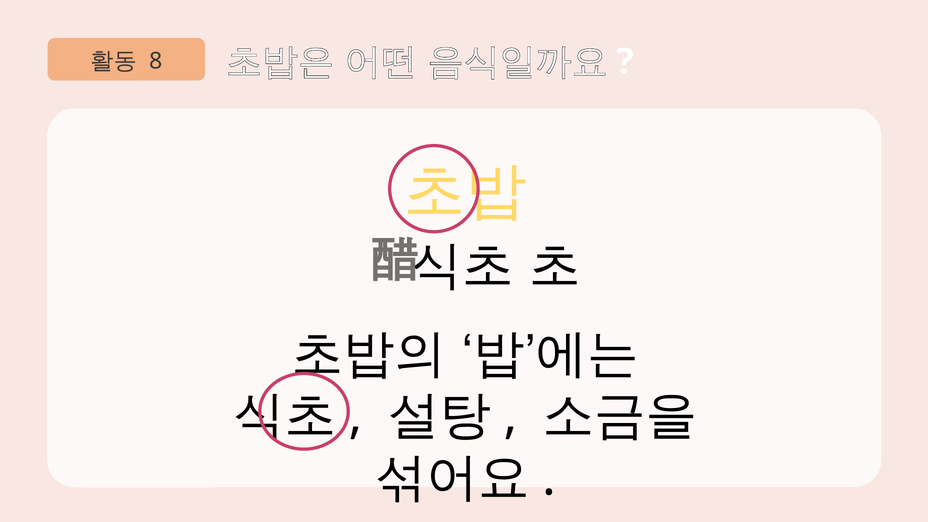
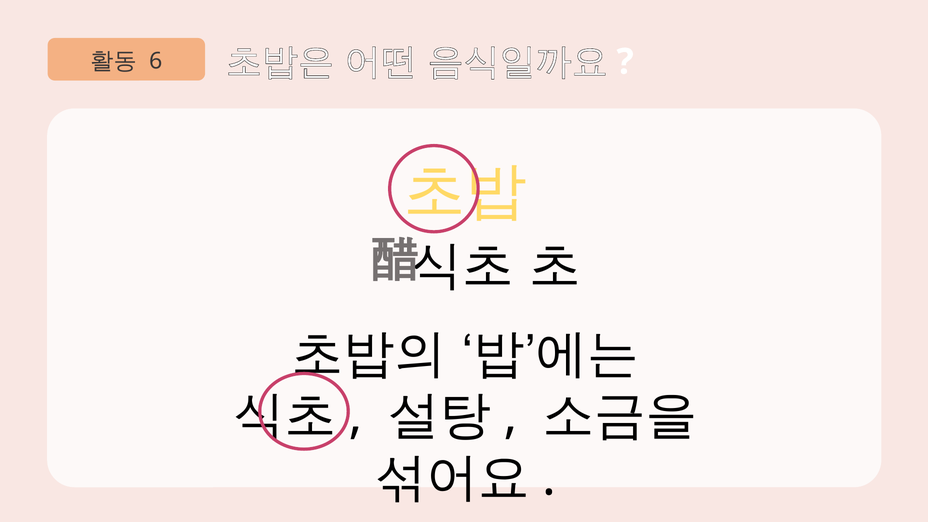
8: 8 -> 6 (156, 61)
